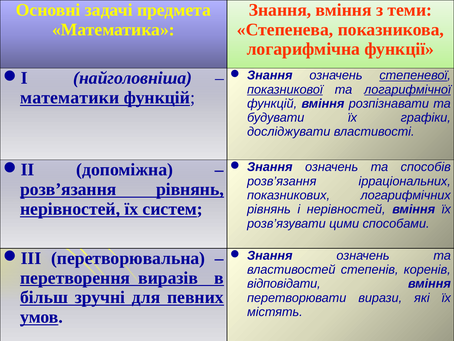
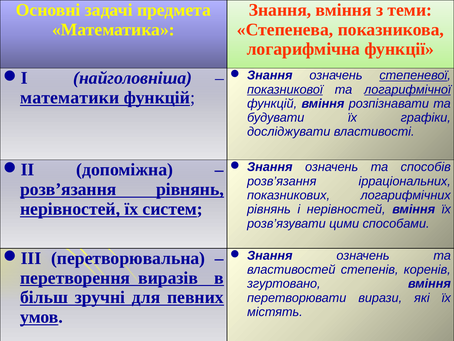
відповідати: відповідати -> згуртовано (284, 283)
